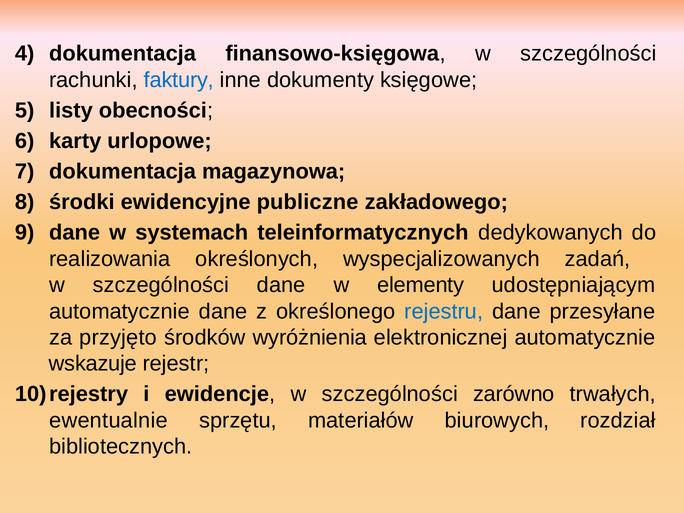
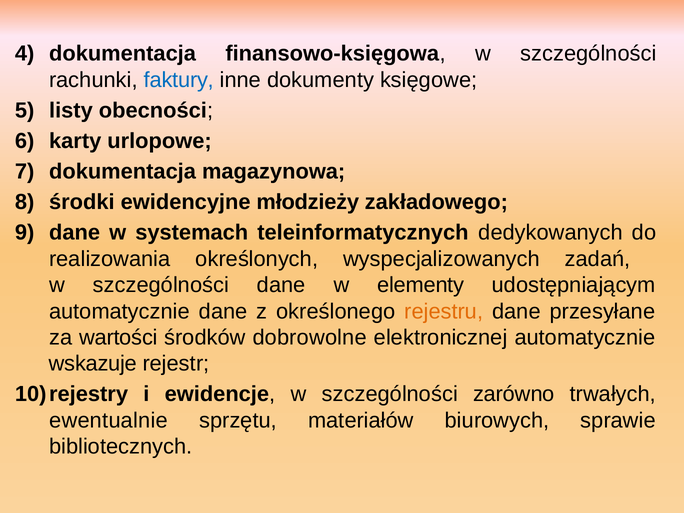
publiczne: publiczne -> młodzieży (308, 202)
rejestru colour: blue -> orange (444, 311)
przyjęto: przyjęto -> wartości (118, 338)
wyróżnienia: wyróżnienia -> dobrowolne (310, 338)
rozdział: rozdział -> sprawie (618, 420)
